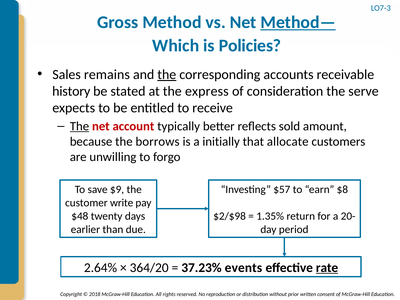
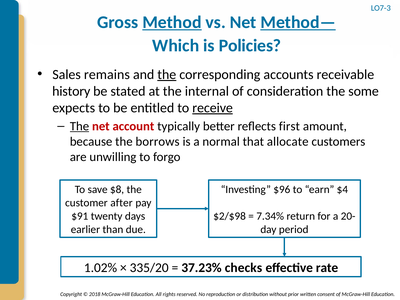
Method underline: none -> present (172, 22)
express: express -> internal (207, 91)
serve: serve -> some (364, 91)
receive underline: none -> present (213, 108)
sold: sold -> first (289, 126)
initially: initially -> normal (221, 142)
$9: $9 -> $8 (117, 189)
$57: $57 -> $96 (282, 189)
$8: $8 -> $4 (342, 189)
write: write -> after (122, 203)
$48: $48 -> $91 (80, 216)
1.35%: 1.35% -> 7.34% (270, 216)
2.64%: 2.64% -> 1.02% (101, 268)
364/20: 364/20 -> 335/20 (149, 268)
events: events -> checks (243, 268)
rate underline: present -> none (327, 268)
